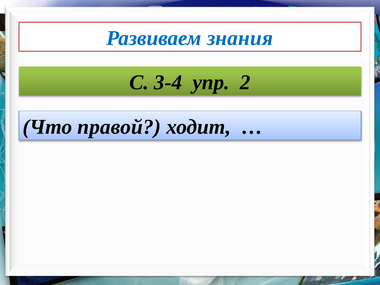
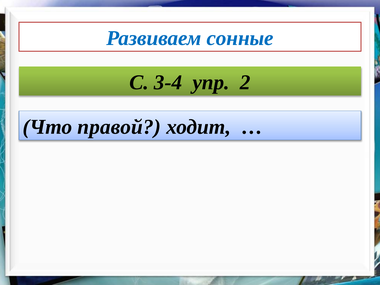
знания: знания -> сонные (240, 38)
